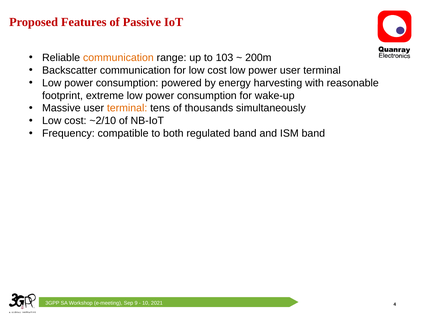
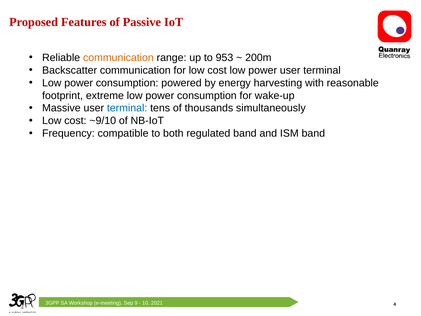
103: 103 -> 953 (224, 58)
terminal colour: orange -> blue (127, 108)
~2/10: ~2/10 -> ~9/10 (103, 121)
